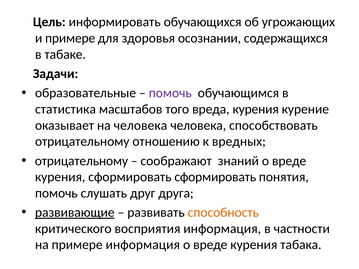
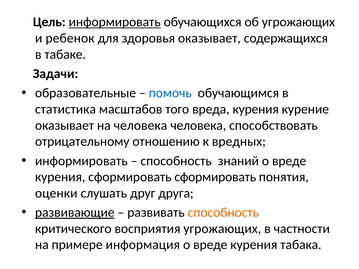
информировать underline: none -> present (115, 22)
и примере: примере -> ребенок (70, 38)
здоровья осознании: осознании -> оказывает (209, 38)
помочь colour: purple -> blue (170, 93)
отрицательному: отрицательному -> информировать (81, 161)
соображают: соображают -> способность (176, 161)
помочь: помочь -> оценки (56, 193)
восприятия информация: информация -> угрожающих (222, 229)
